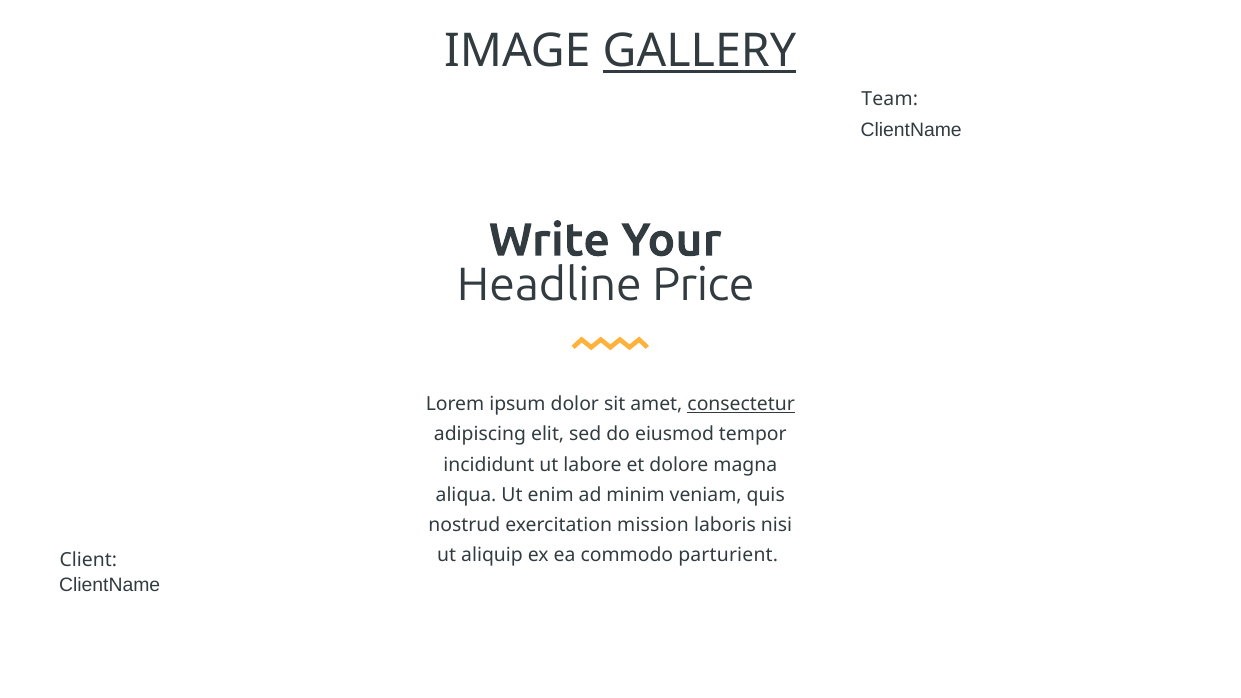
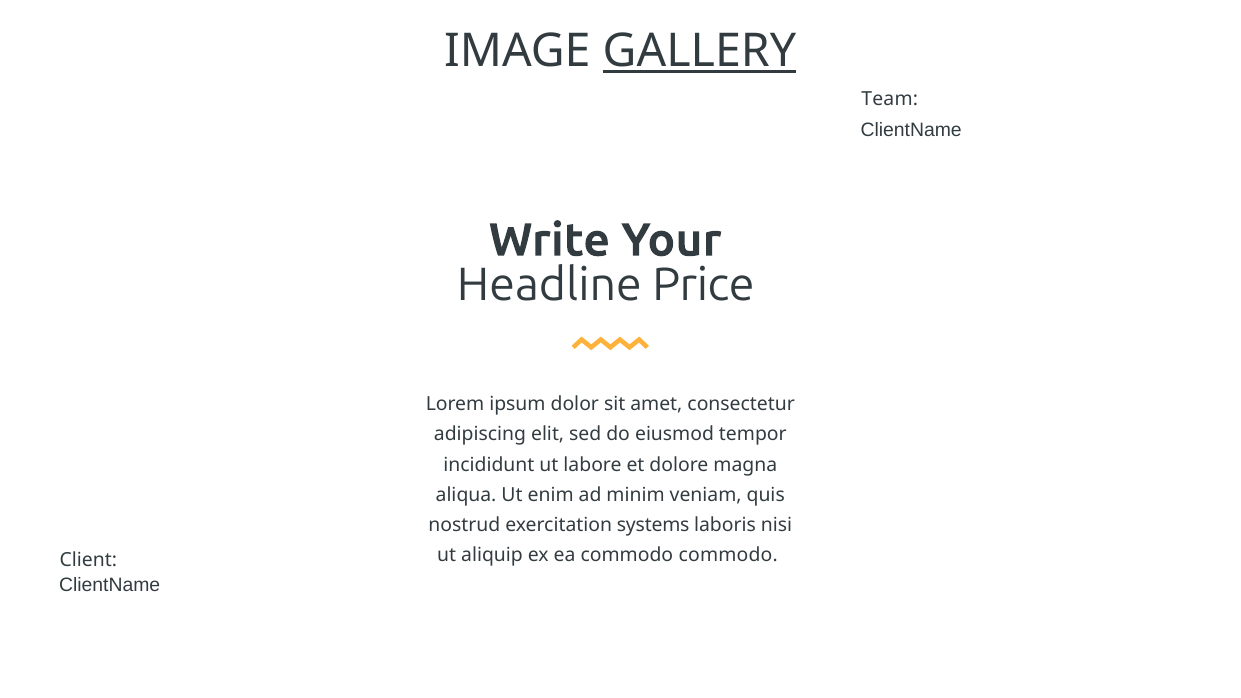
consectetur underline: present -> none (741, 404)
mission: mission -> systems (653, 525)
commodo parturient: parturient -> commodo (728, 556)
